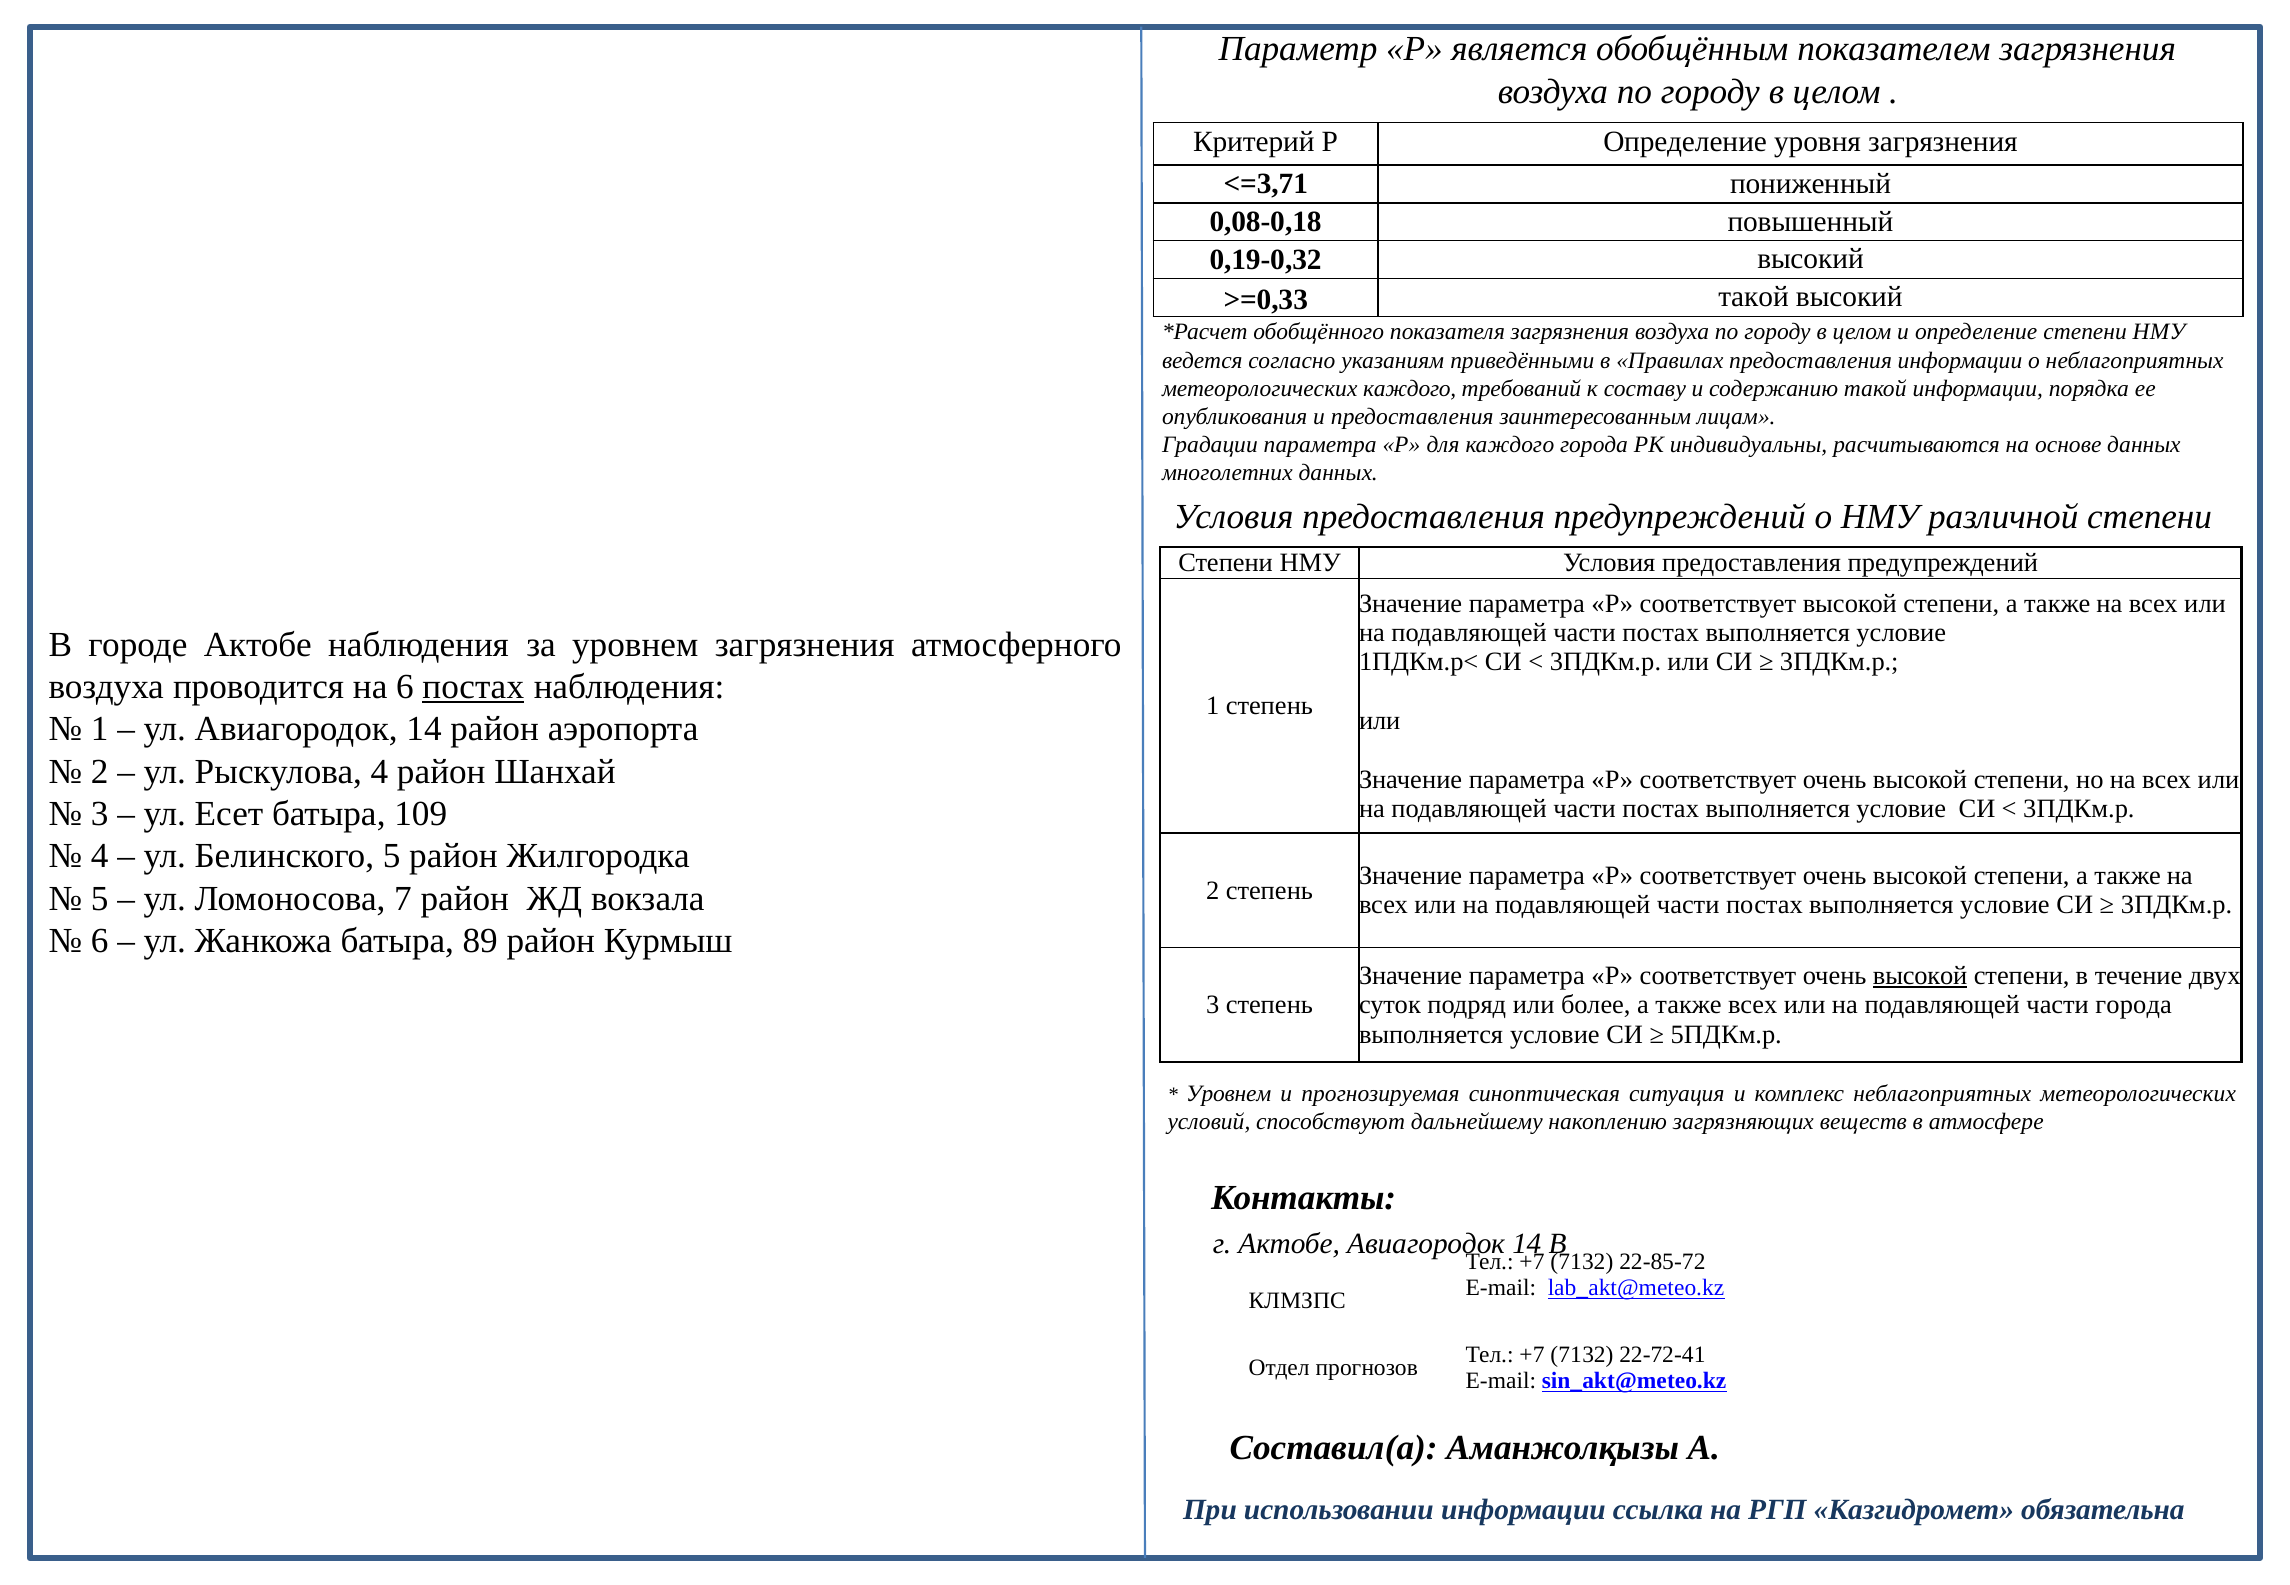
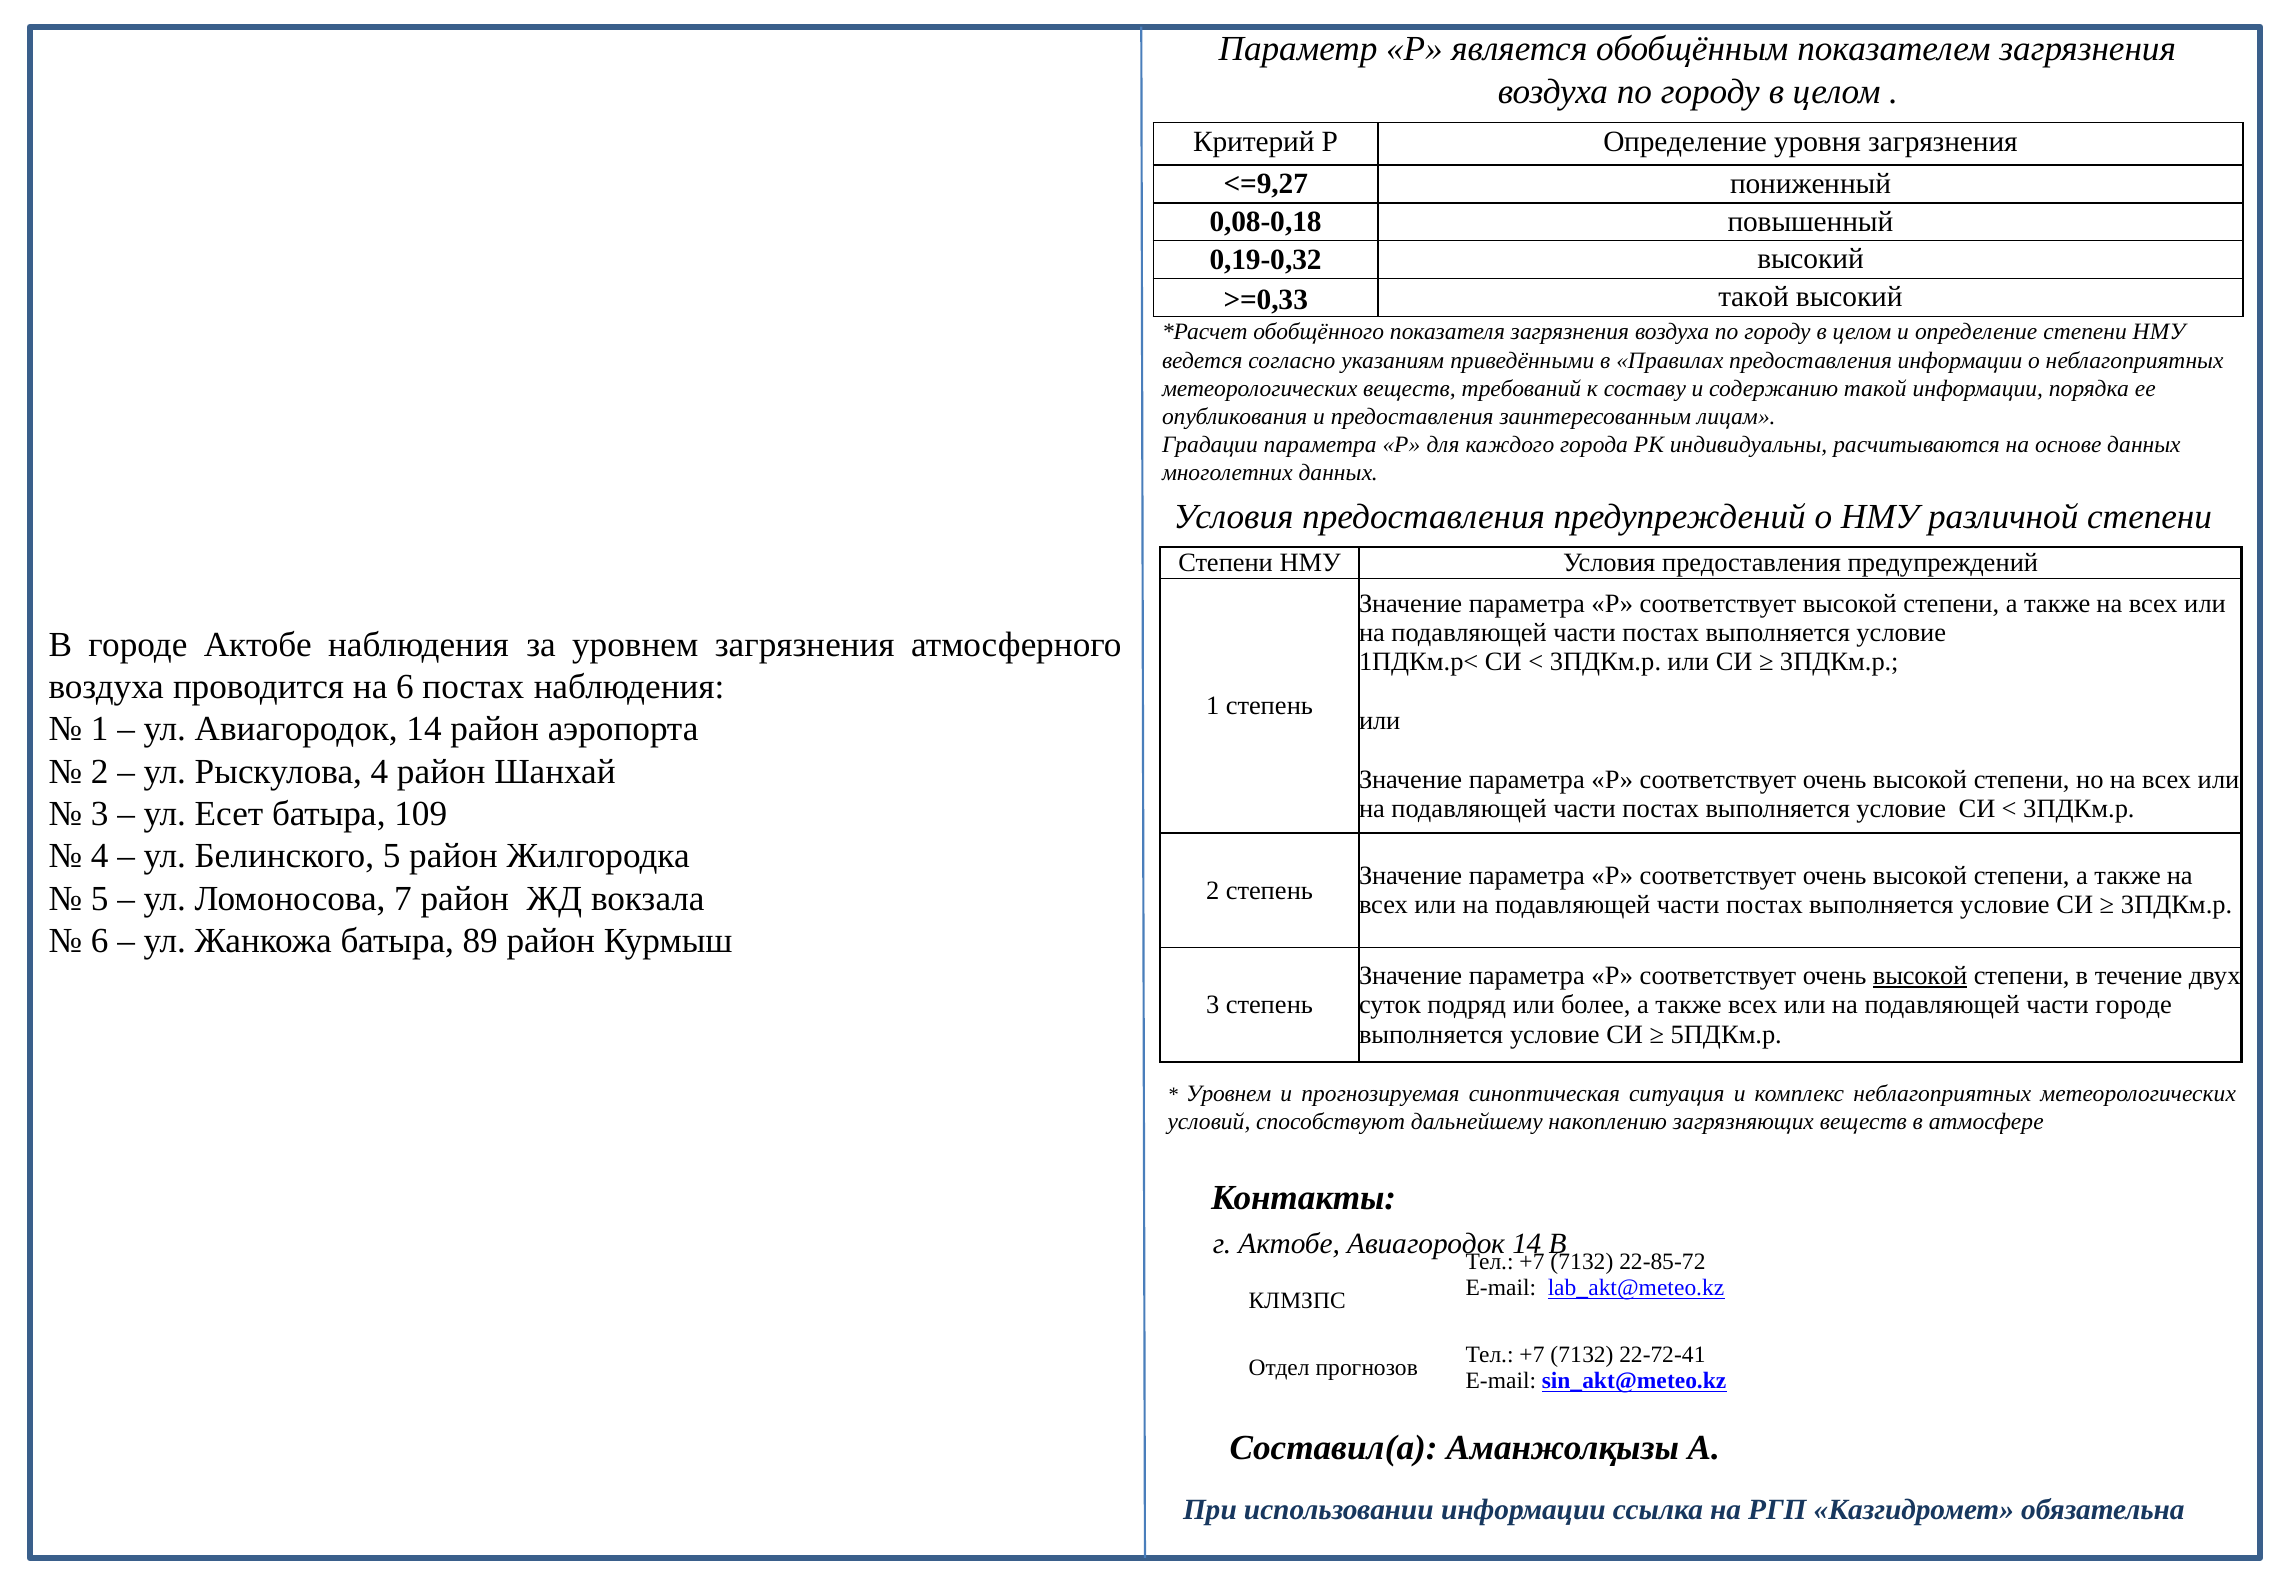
<=3,71: <=3,71 -> <=9,27 (1266, 184)
метеорологических каждого: каждого -> веществ (1410, 388)
постах underline: present -> none (473, 687)
части города: города -> городе (2134, 1005)
